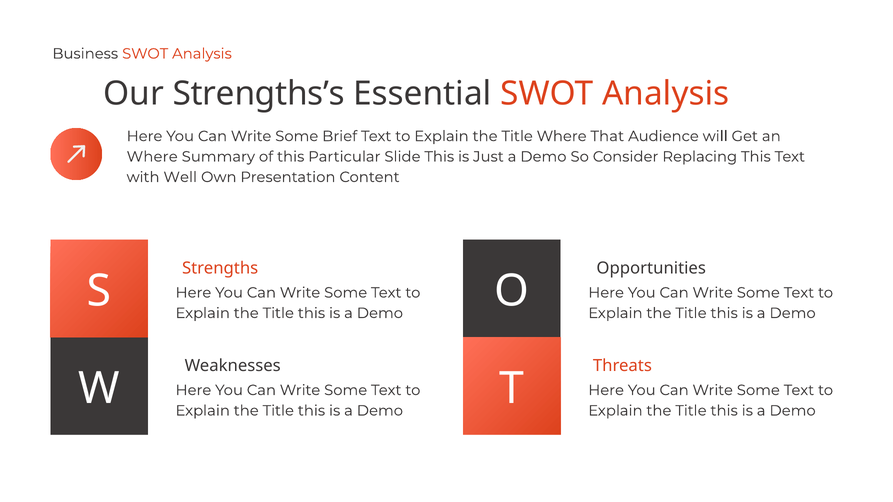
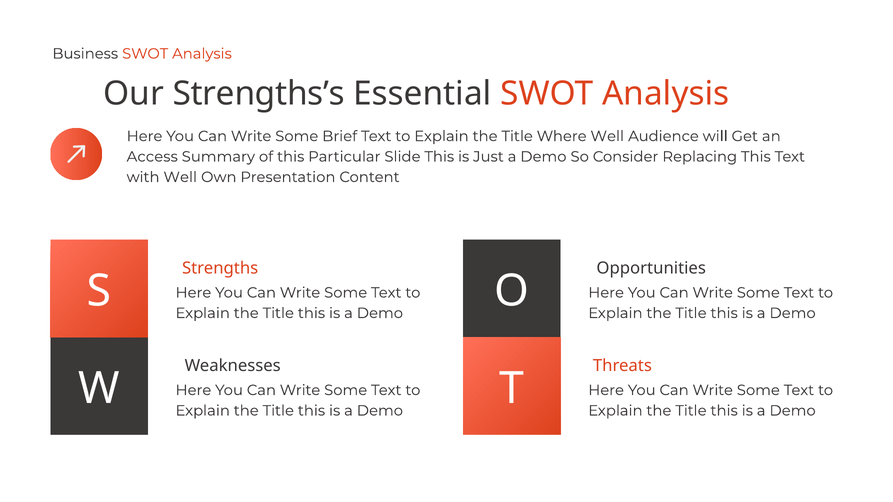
Where That: That -> Well (607, 136)
Where: Where -> Access (152, 157)
